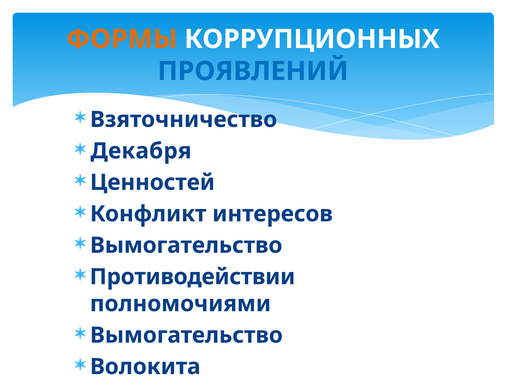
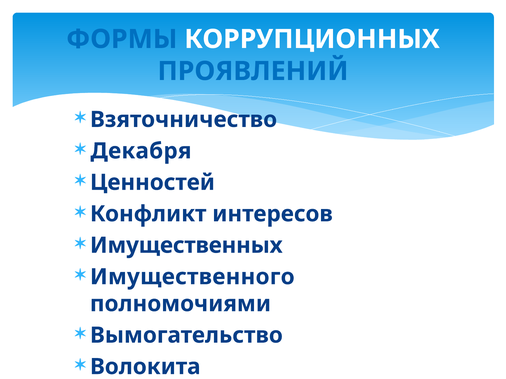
ФОРМЫ colour: orange -> blue (122, 39)
Вымогательство: Вымогательство -> Имущественных (186, 246)
Противодействии: Противодействии -> Имущественного (192, 277)
